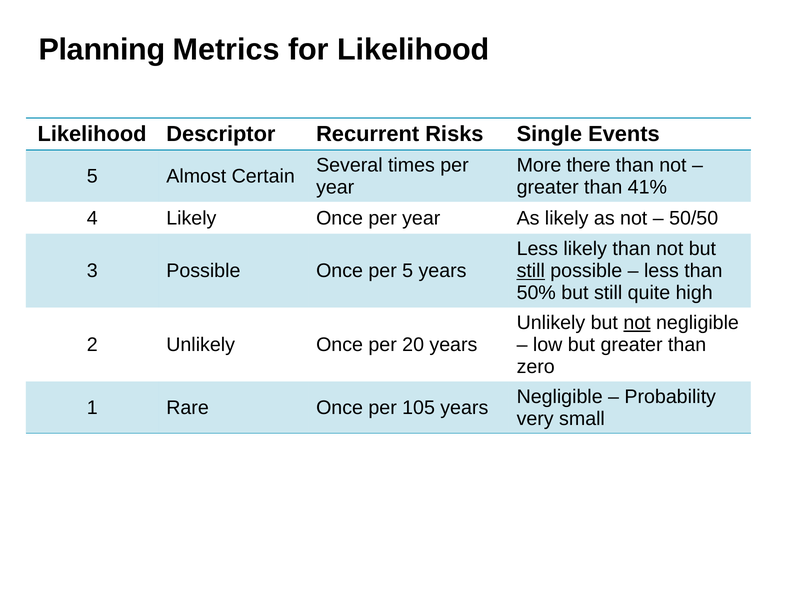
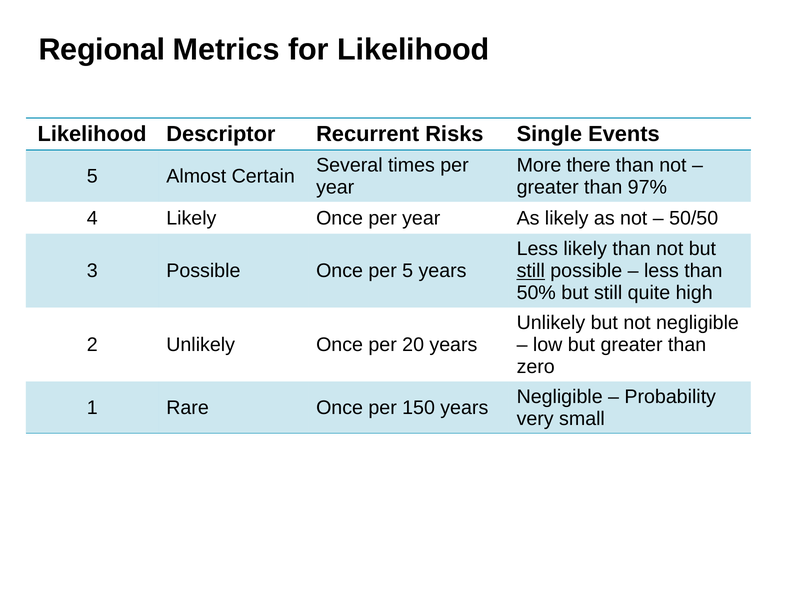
Planning: Planning -> Regional (102, 50)
41%: 41% -> 97% (647, 187)
not underline: present -> none (637, 323)
105: 105 -> 150 (419, 407)
